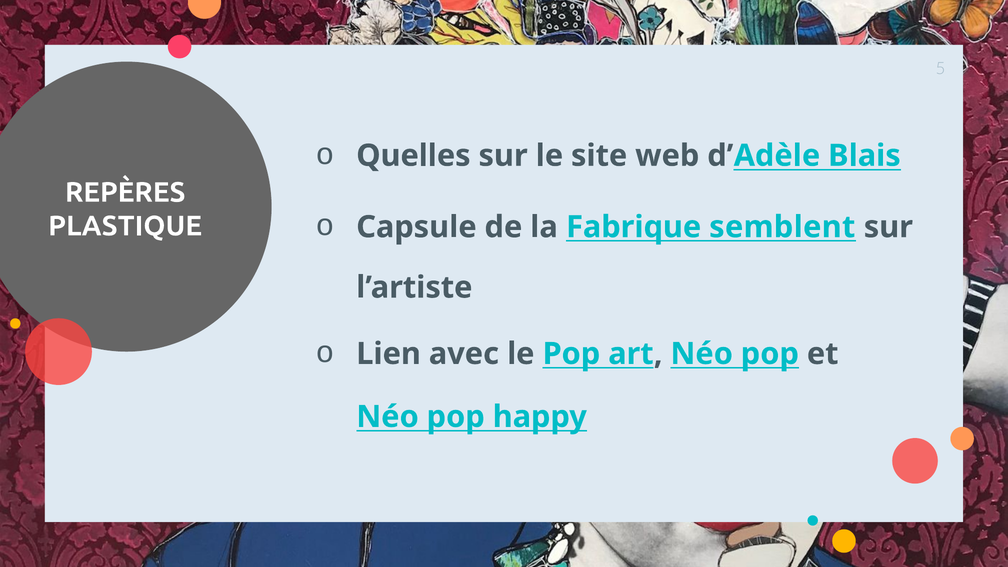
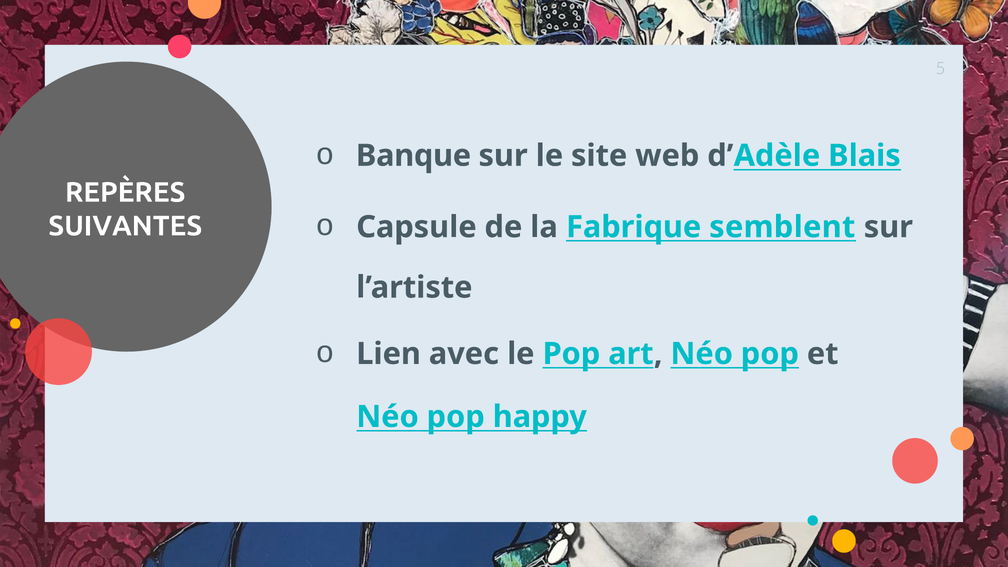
Quelles: Quelles -> Banque (414, 156)
PLASTIQUE: PLASTIQUE -> SUIVANTES (125, 226)
